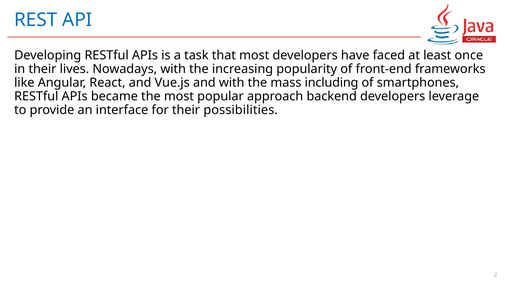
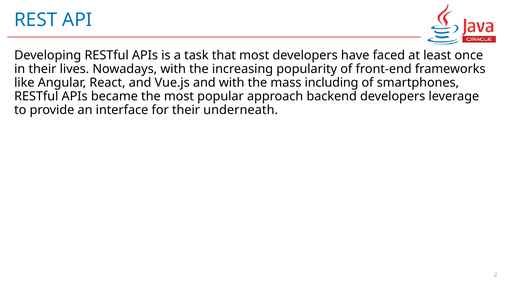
possibilities: possibilities -> underneath (241, 110)
